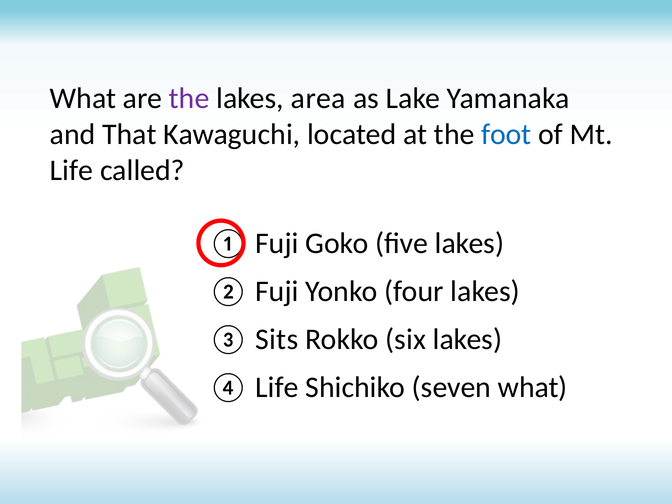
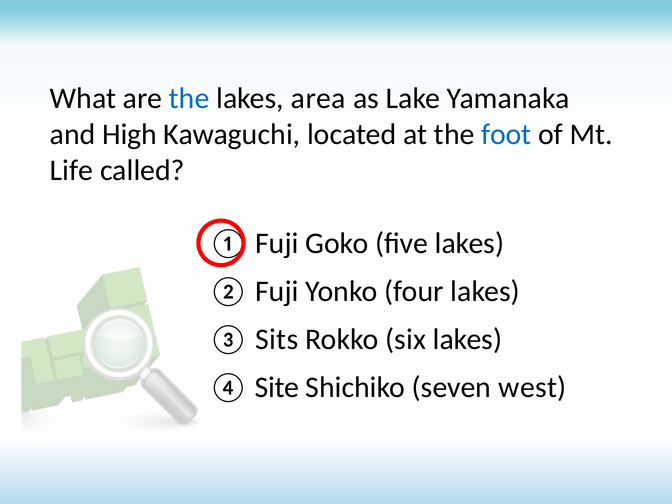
the colour: purple -> blue (189, 98)
That: That -> High (130, 134)
④ Life: Life -> Site (277, 388)
seven what: what -> west (532, 388)
